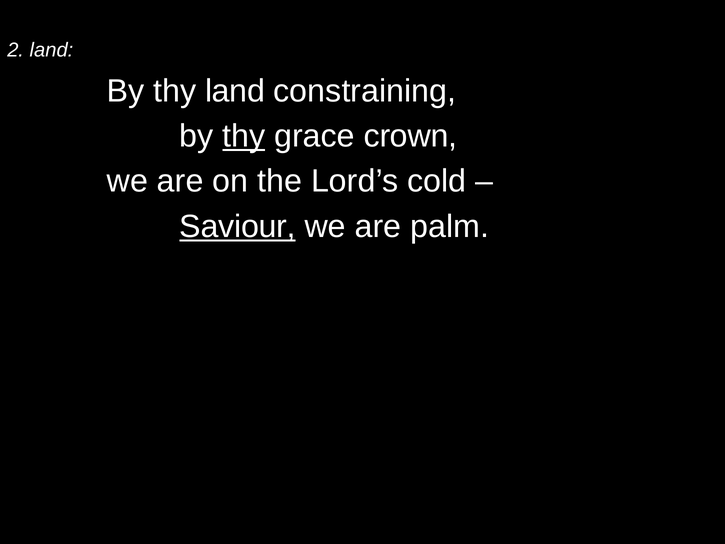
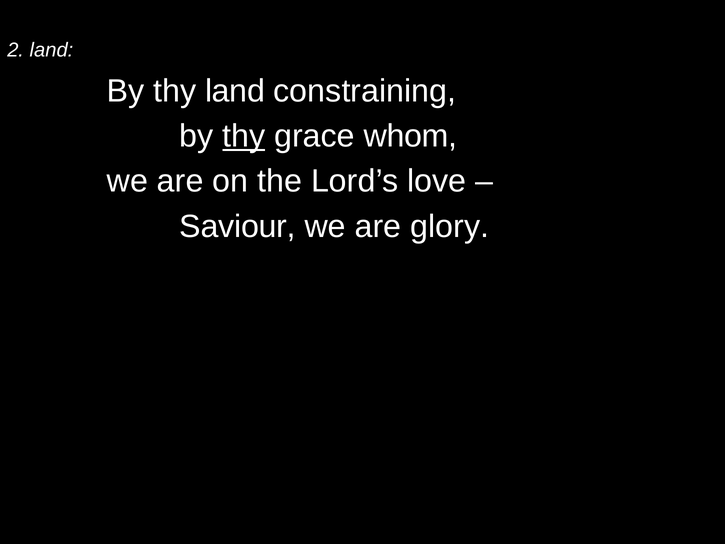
crown: crown -> whom (410, 136)
cold: cold -> love (437, 181)
Saviour underline: present -> none (238, 226)
palm: palm -> glory (450, 226)
